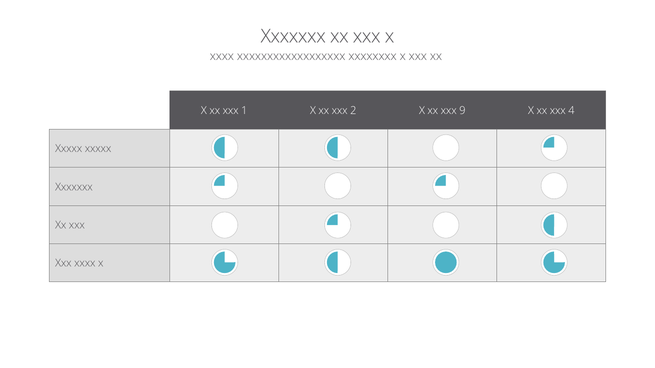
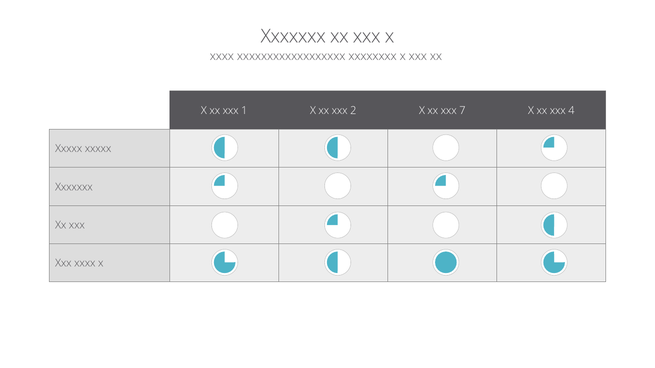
9: 9 -> 7 (462, 111)
